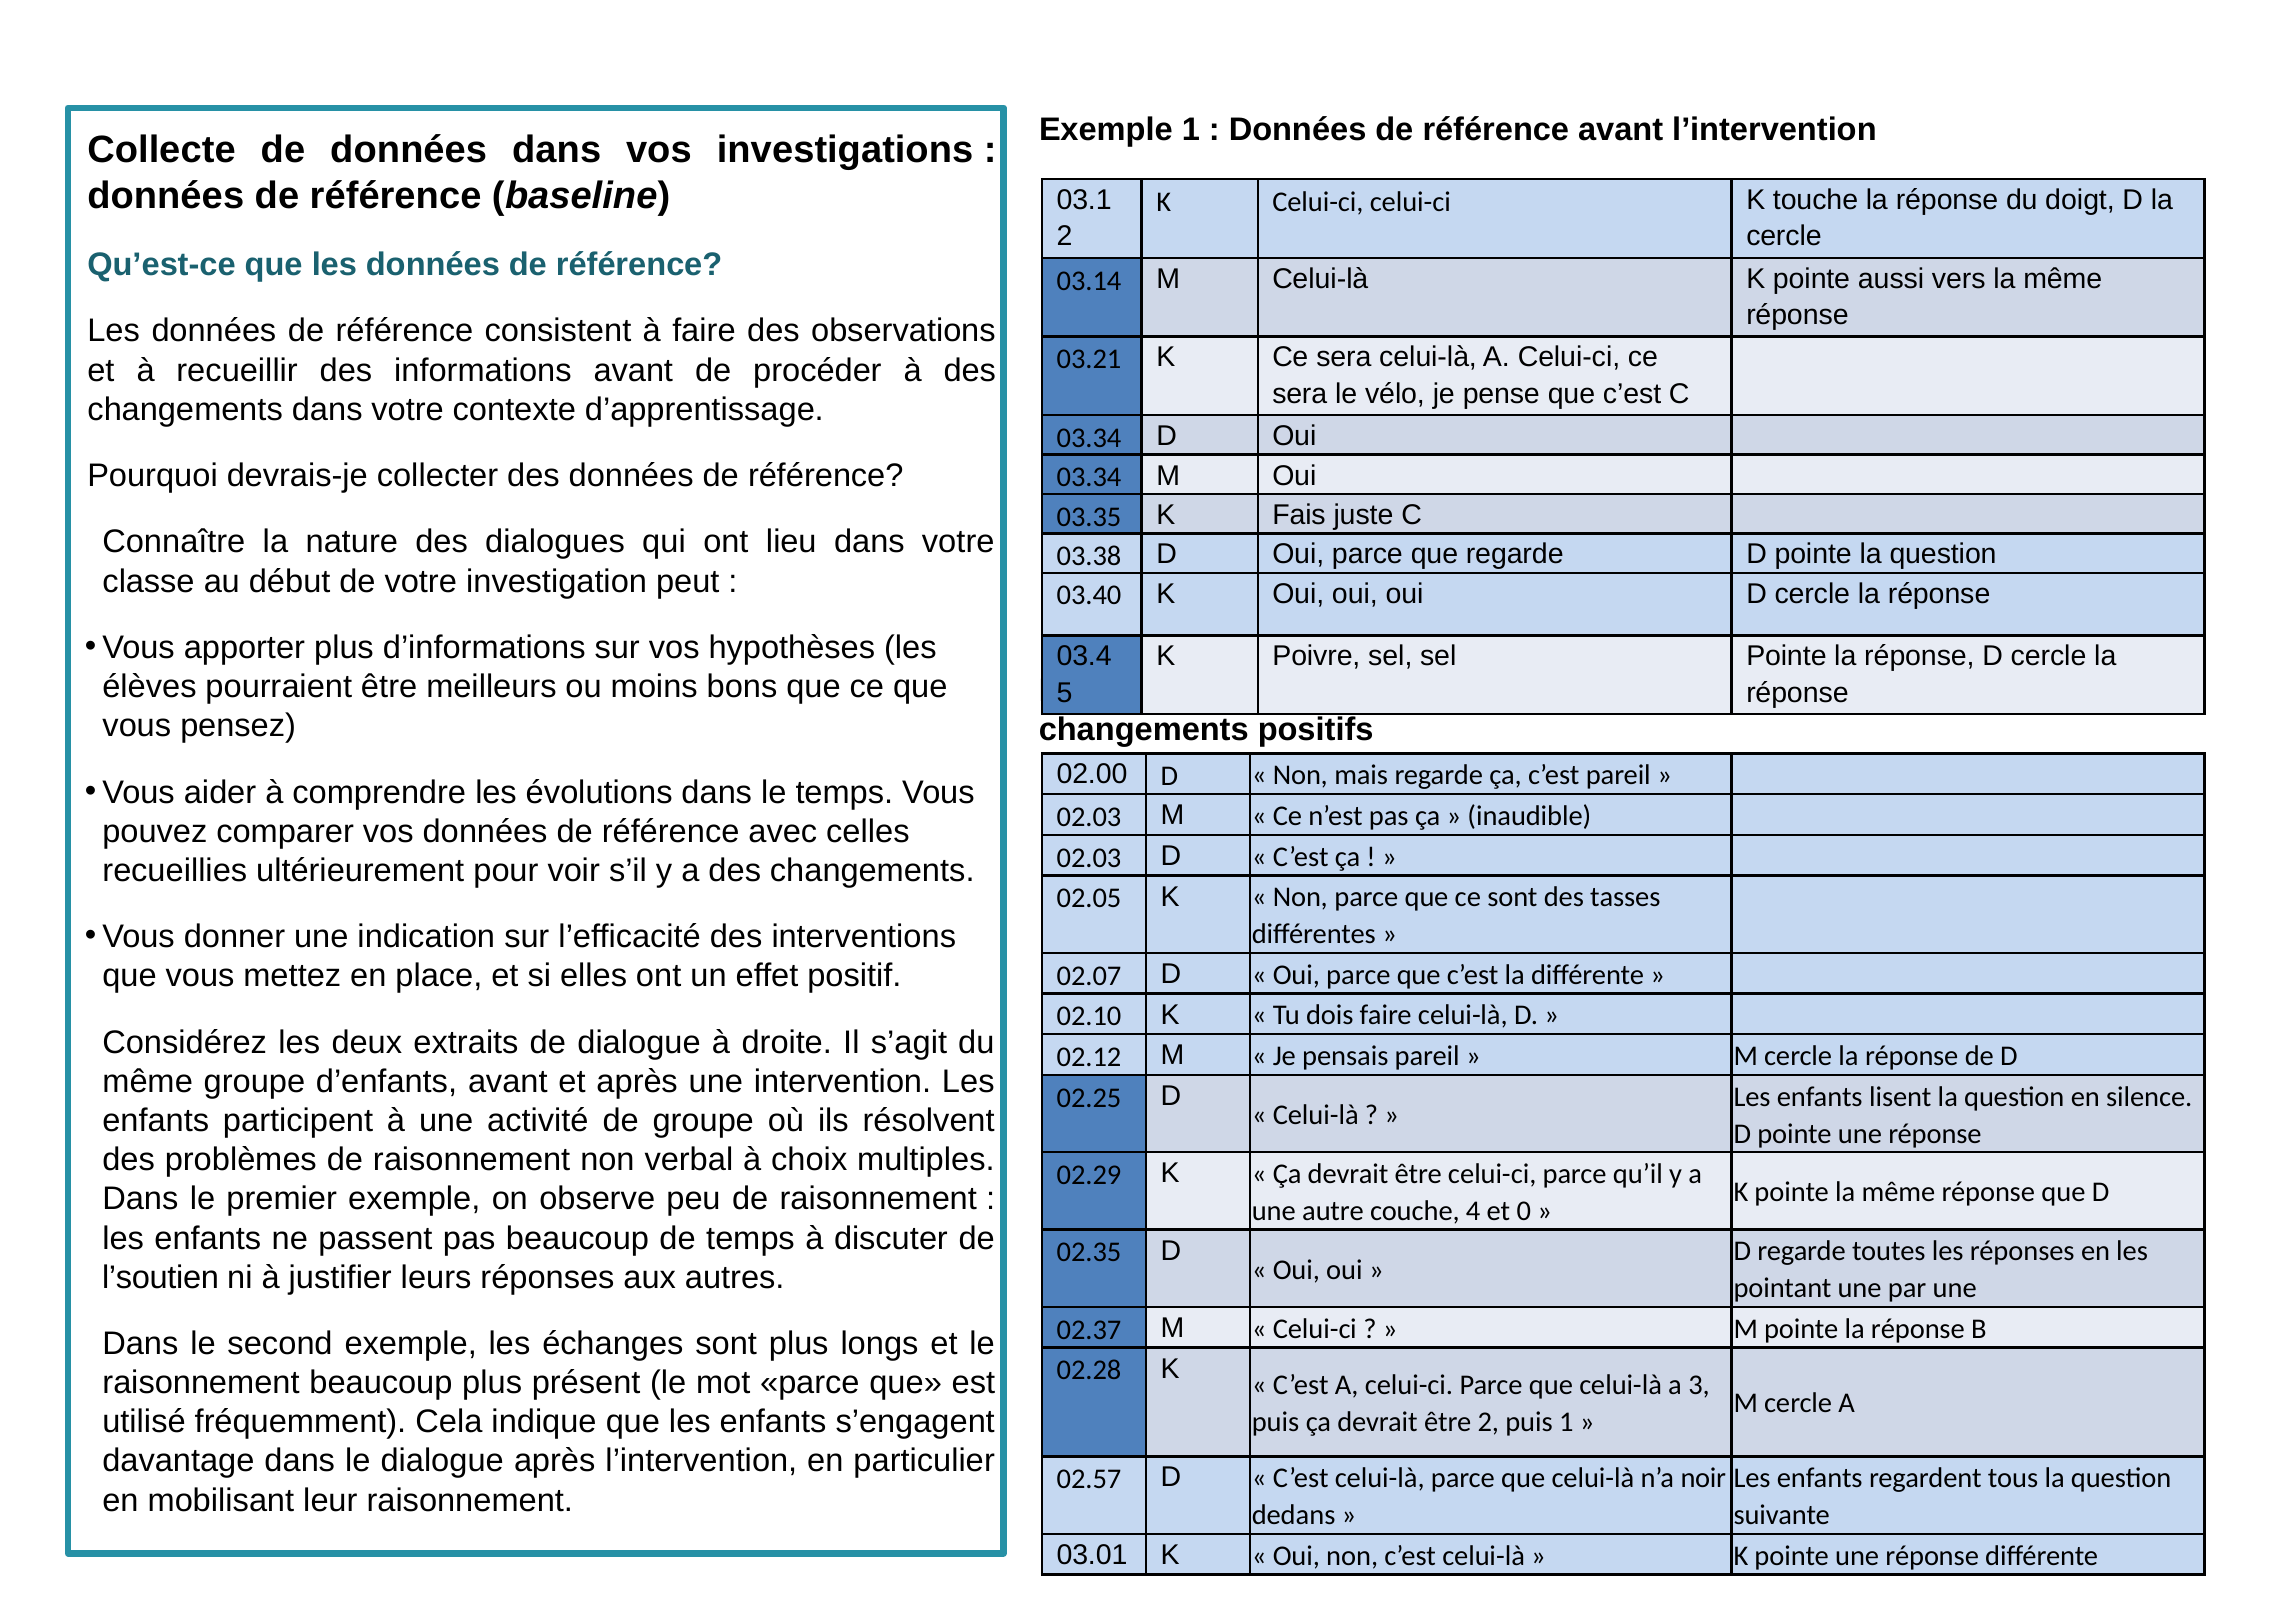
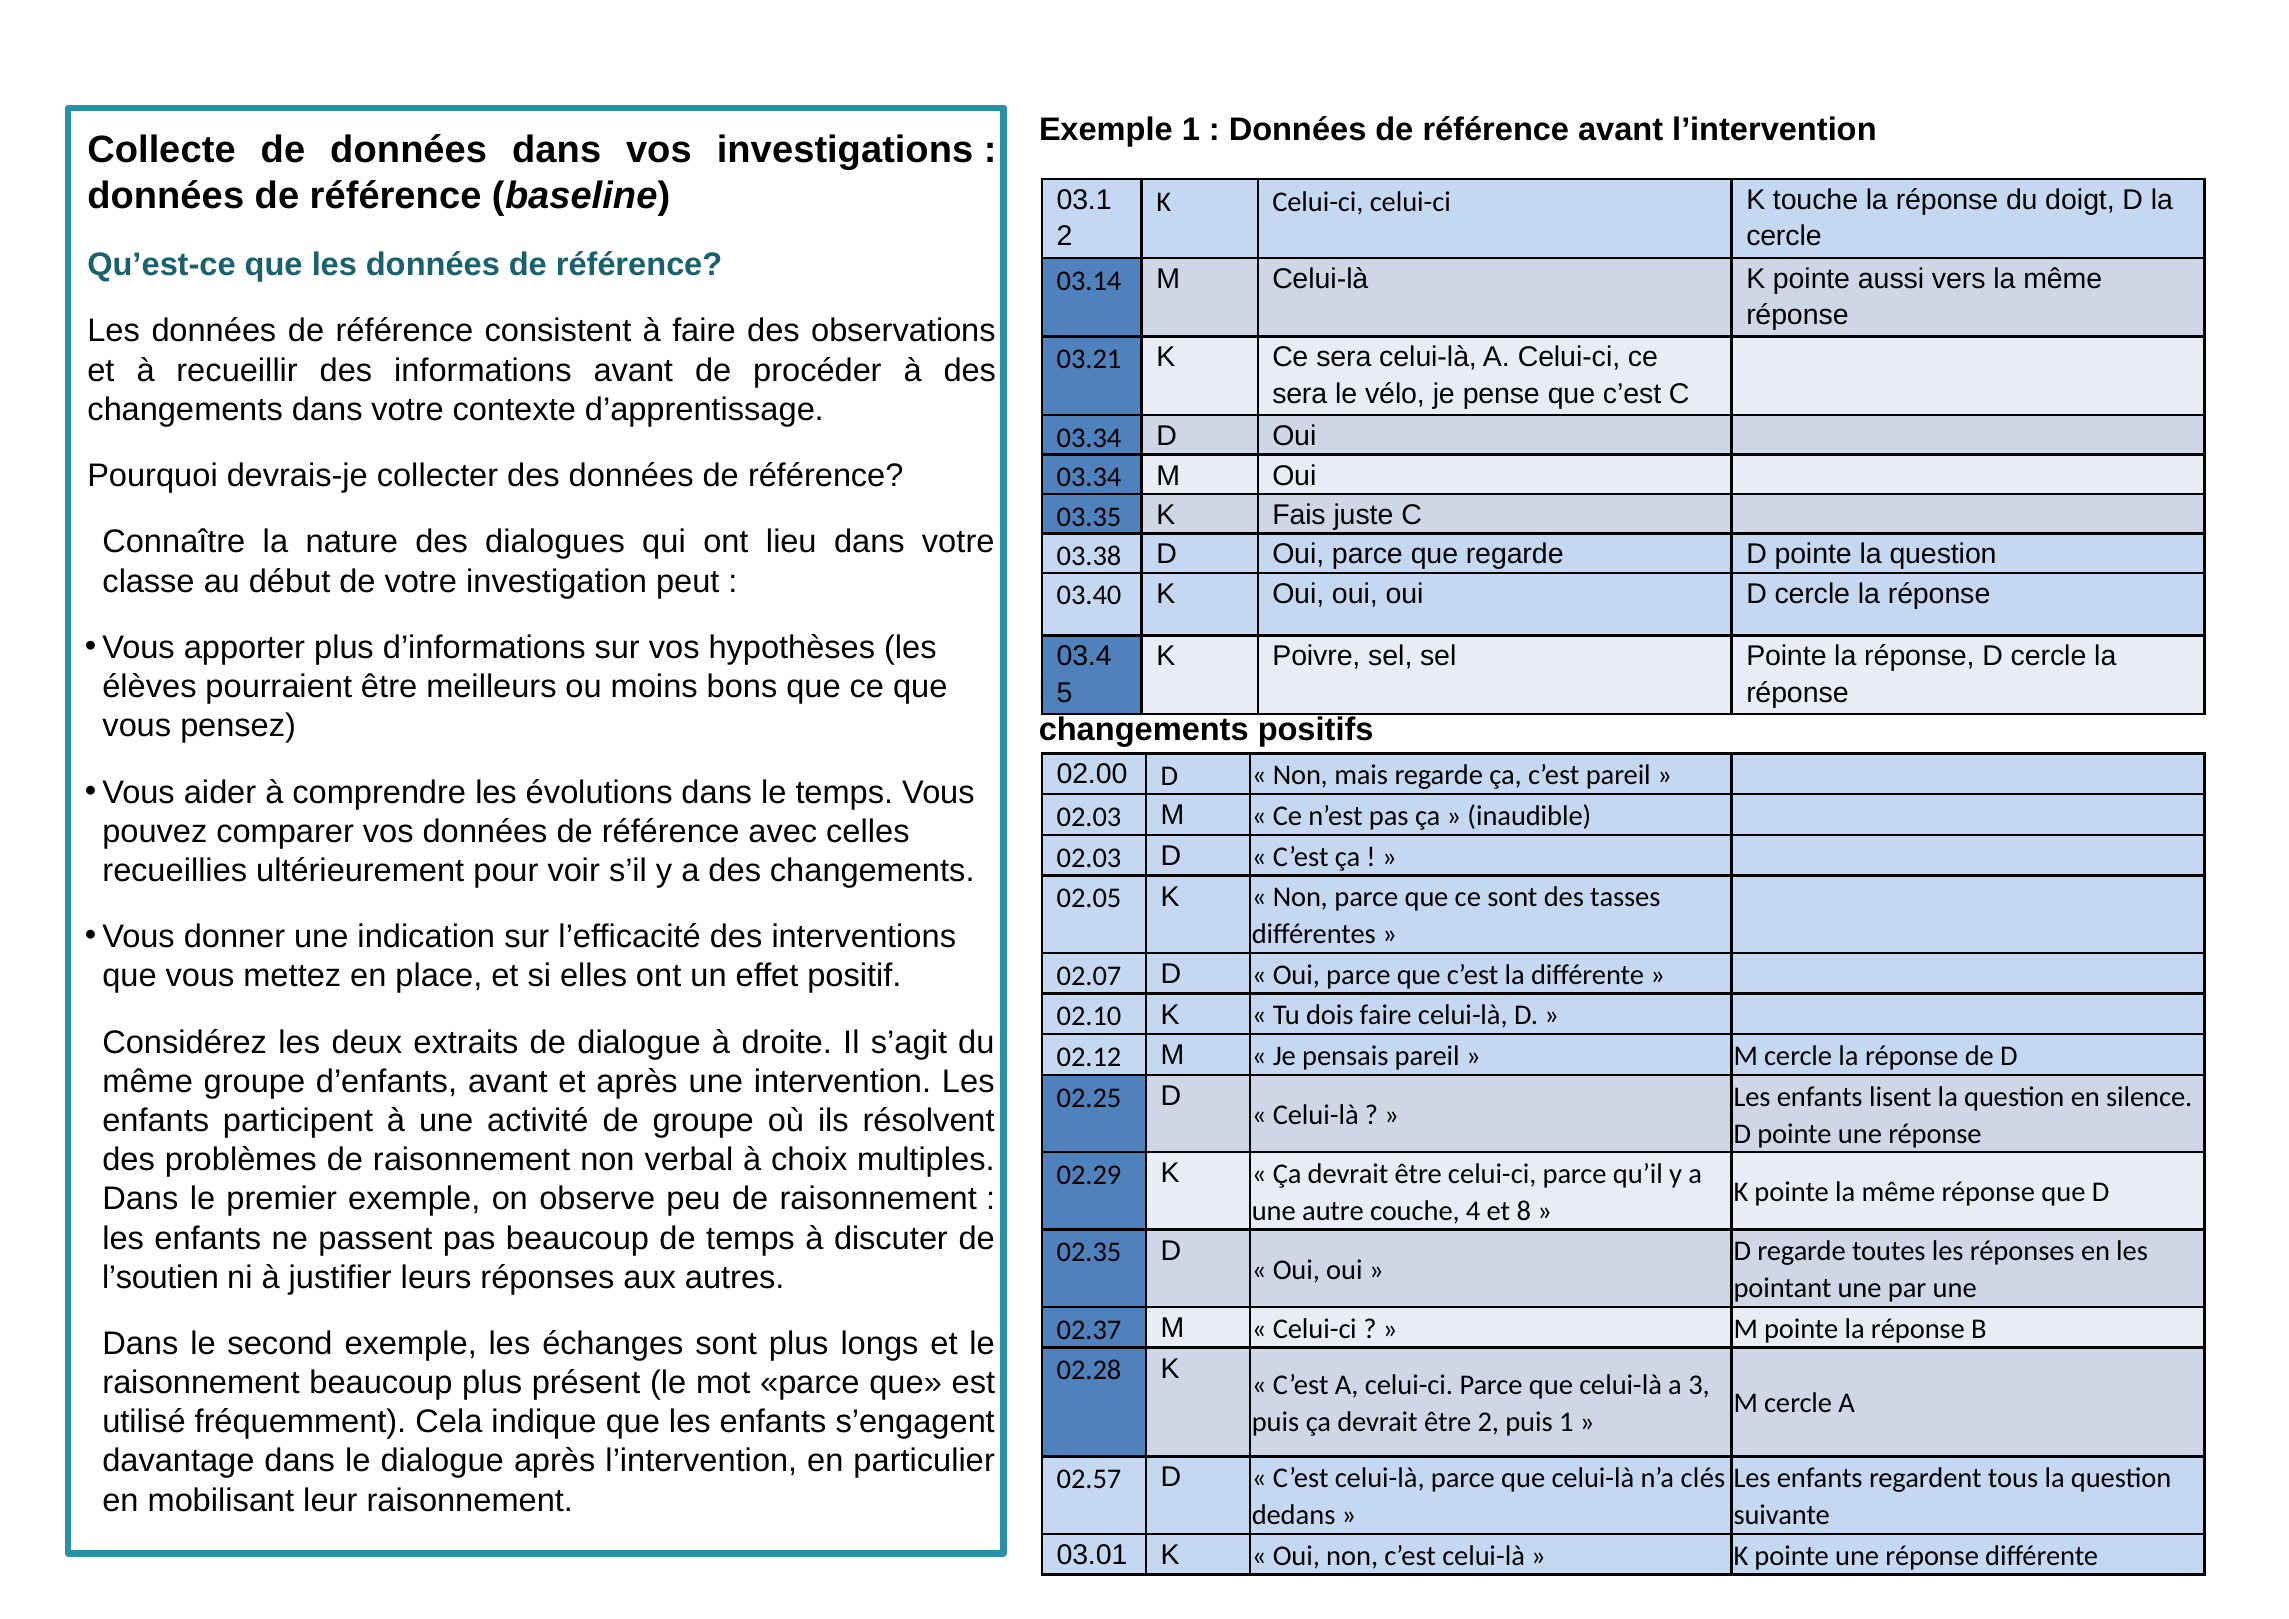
0: 0 -> 8 (1524, 1211)
noir: noir -> clés (1703, 1478)
